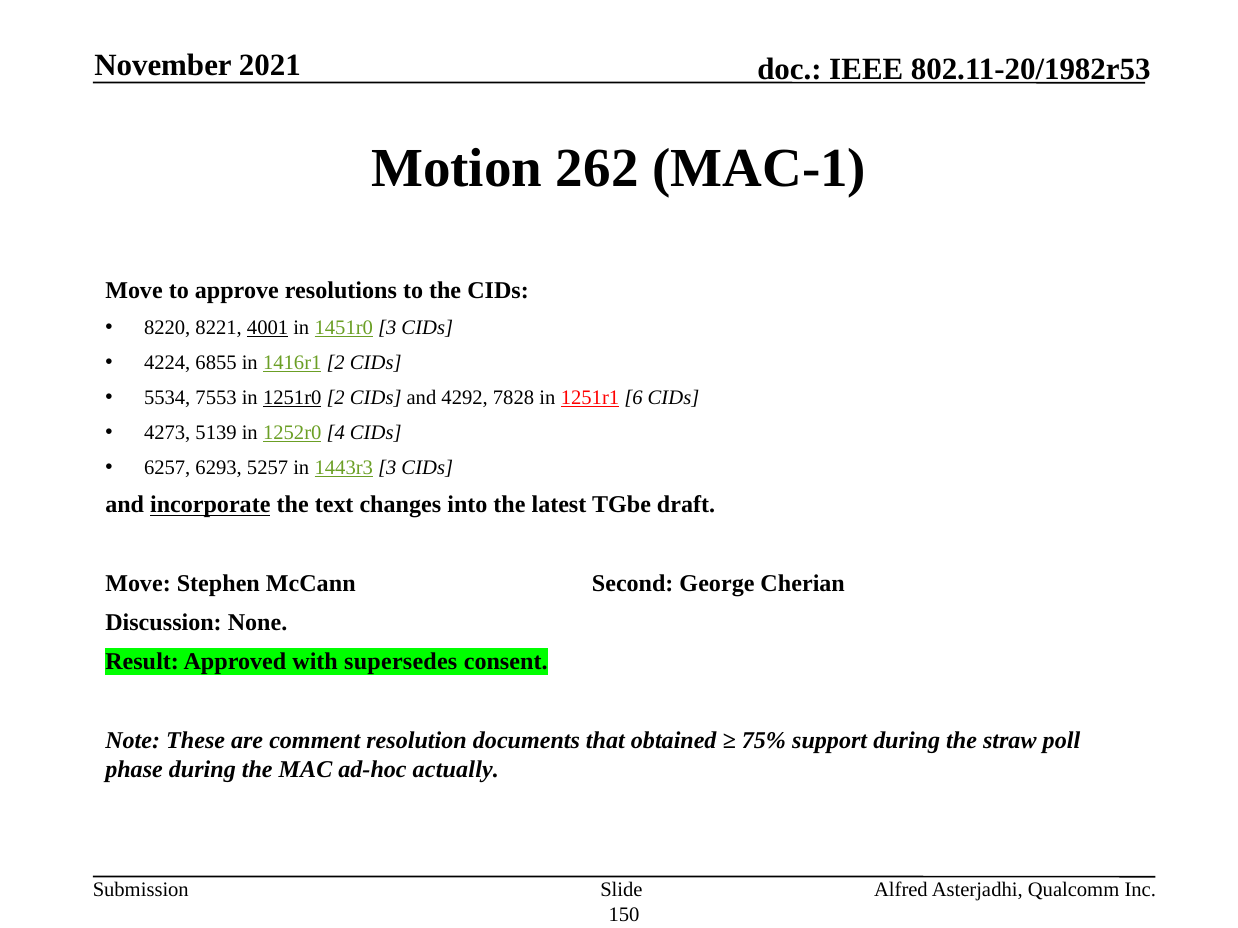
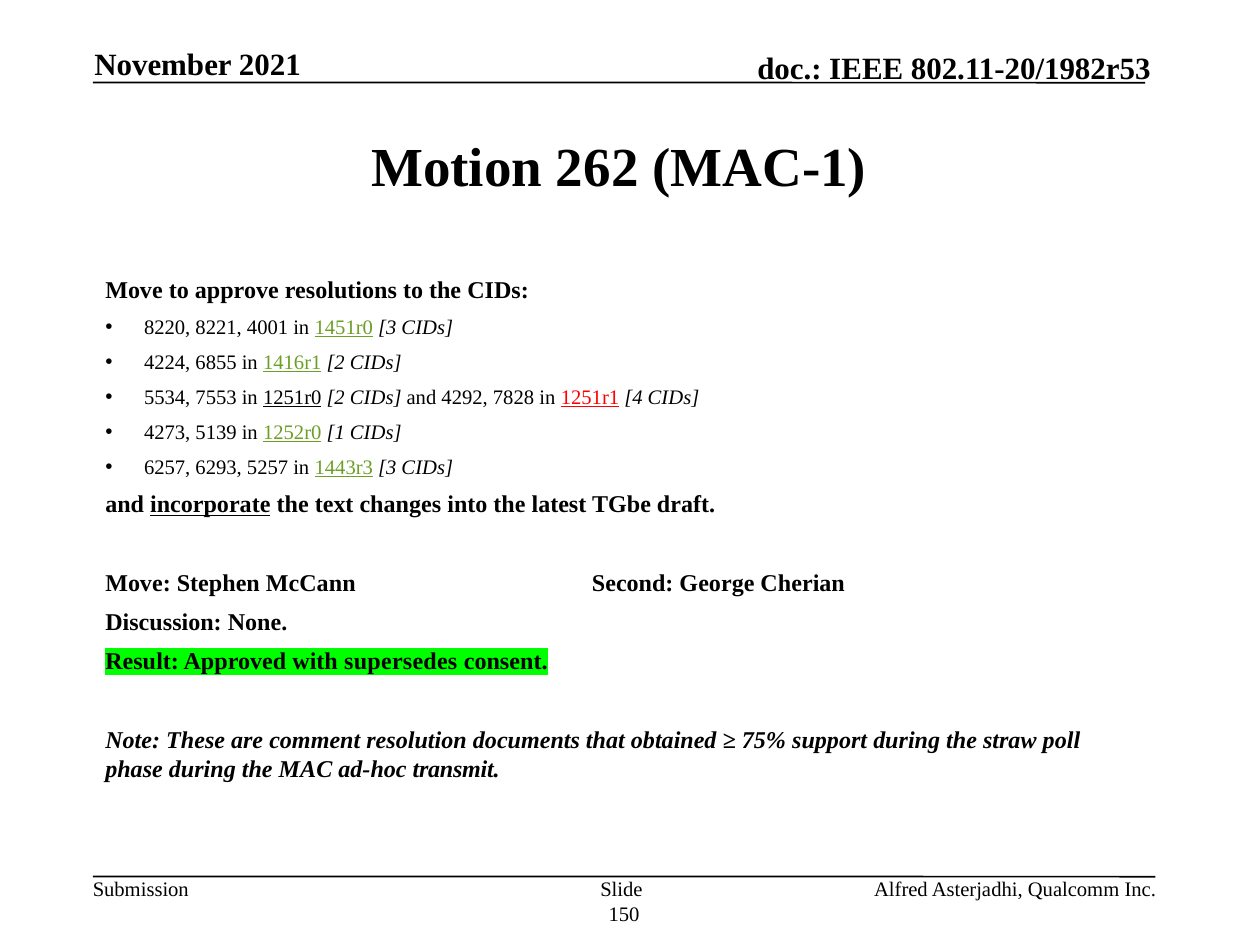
4001 underline: present -> none (268, 328)
6: 6 -> 4 (633, 398)
4: 4 -> 1 (336, 433)
actually: actually -> transmit (456, 770)
